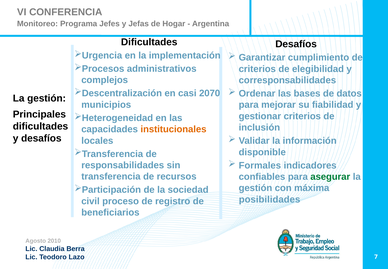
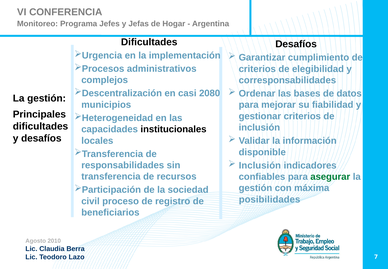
2070: 2070 -> 2080 (210, 93)
institucionales colour: orange -> black (173, 129)
Formales: Formales -> Inclusión (260, 165)
